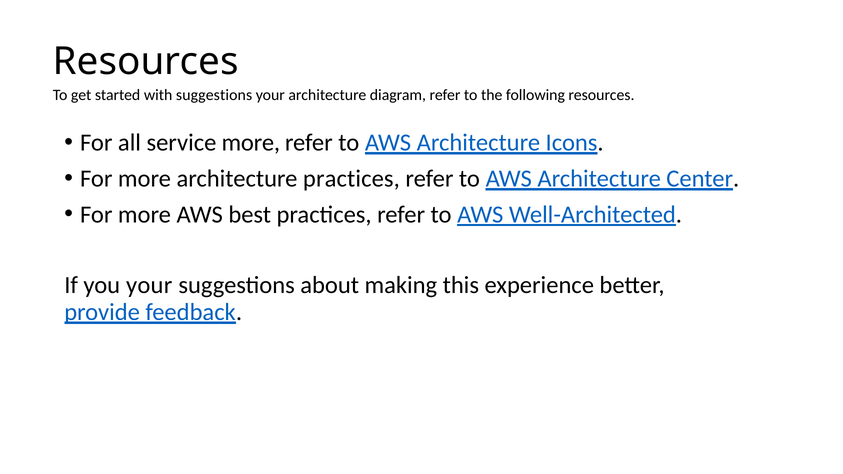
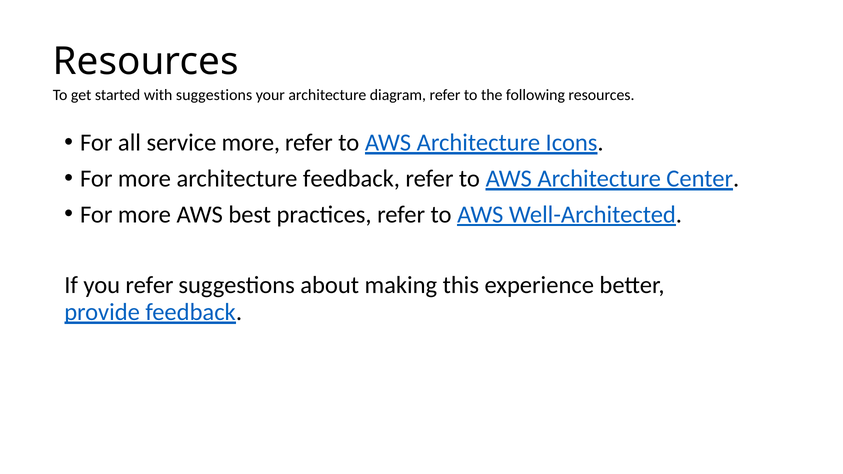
architecture practices: practices -> feedback (351, 179)
you your: your -> refer (149, 285)
